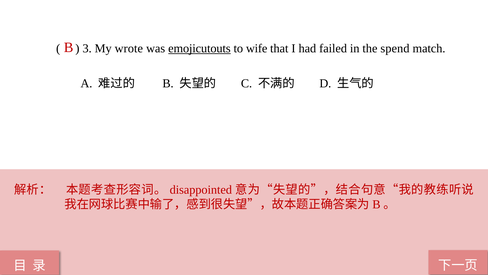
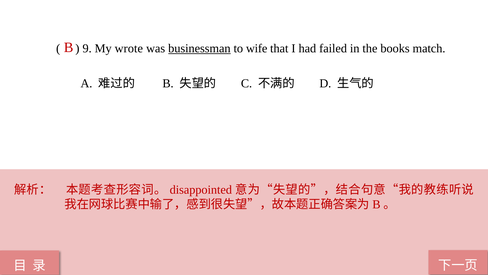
3: 3 -> 9 (87, 48)
emojicutouts: emojicutouts -> businessman (199, 48)
spend: spend -> books (395, 48)
